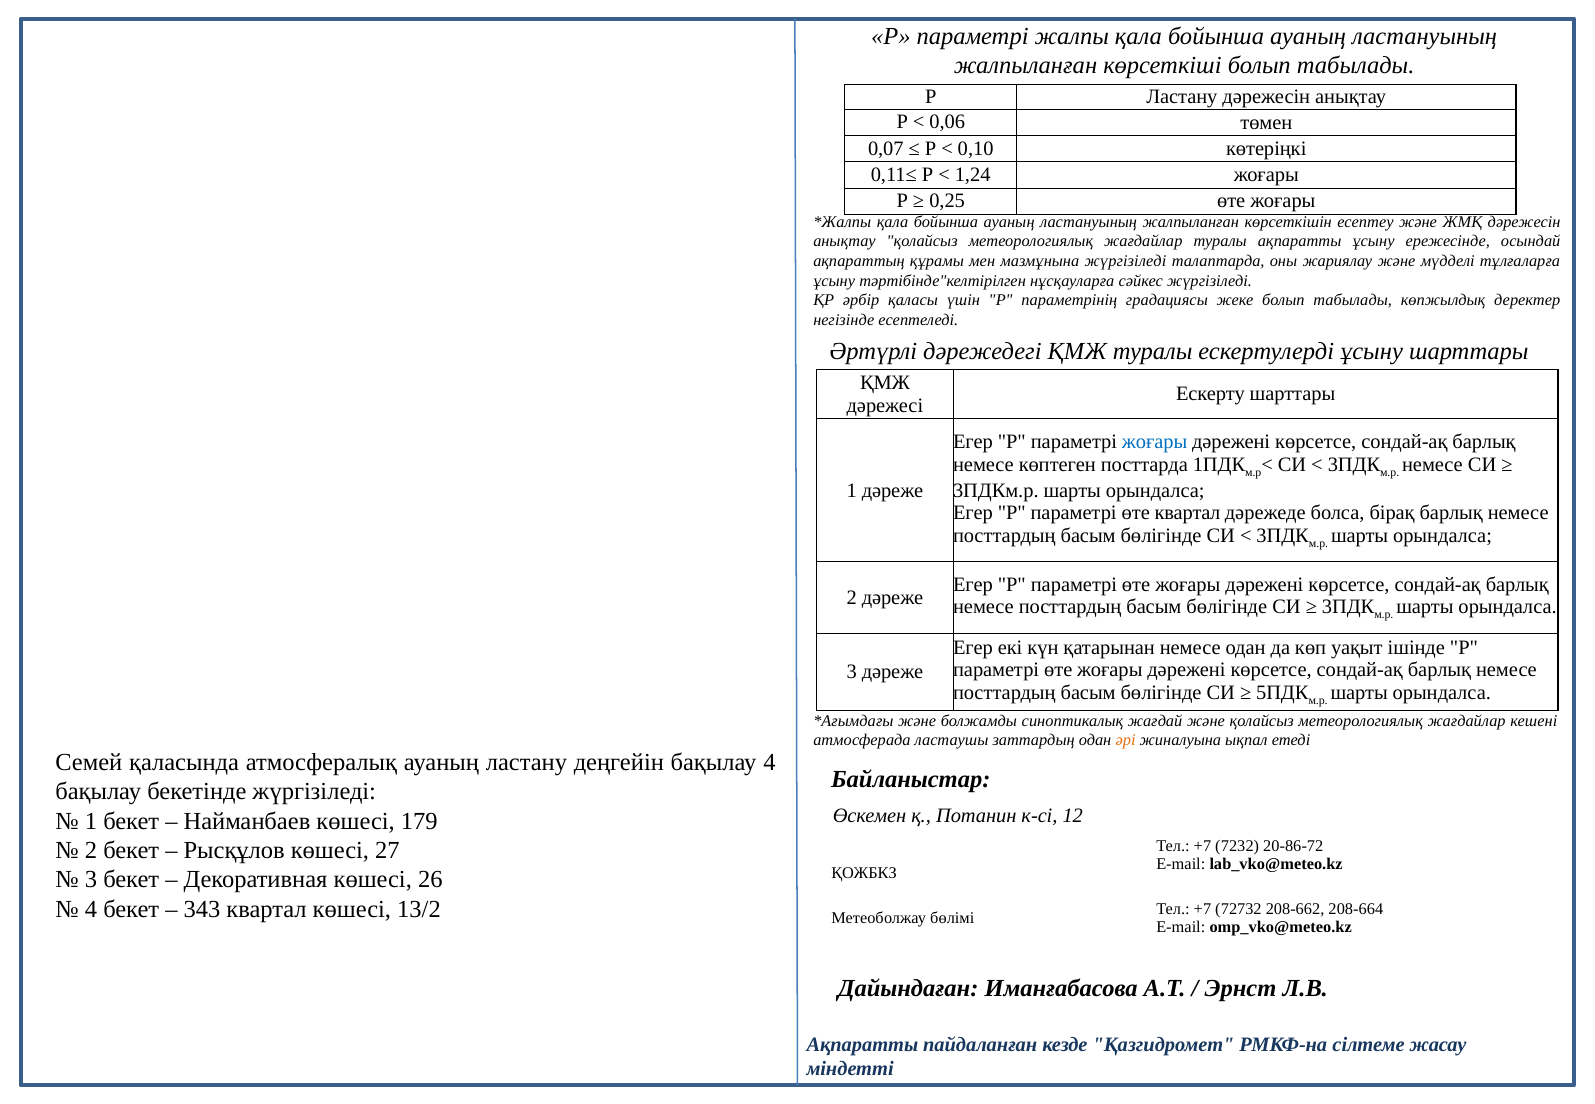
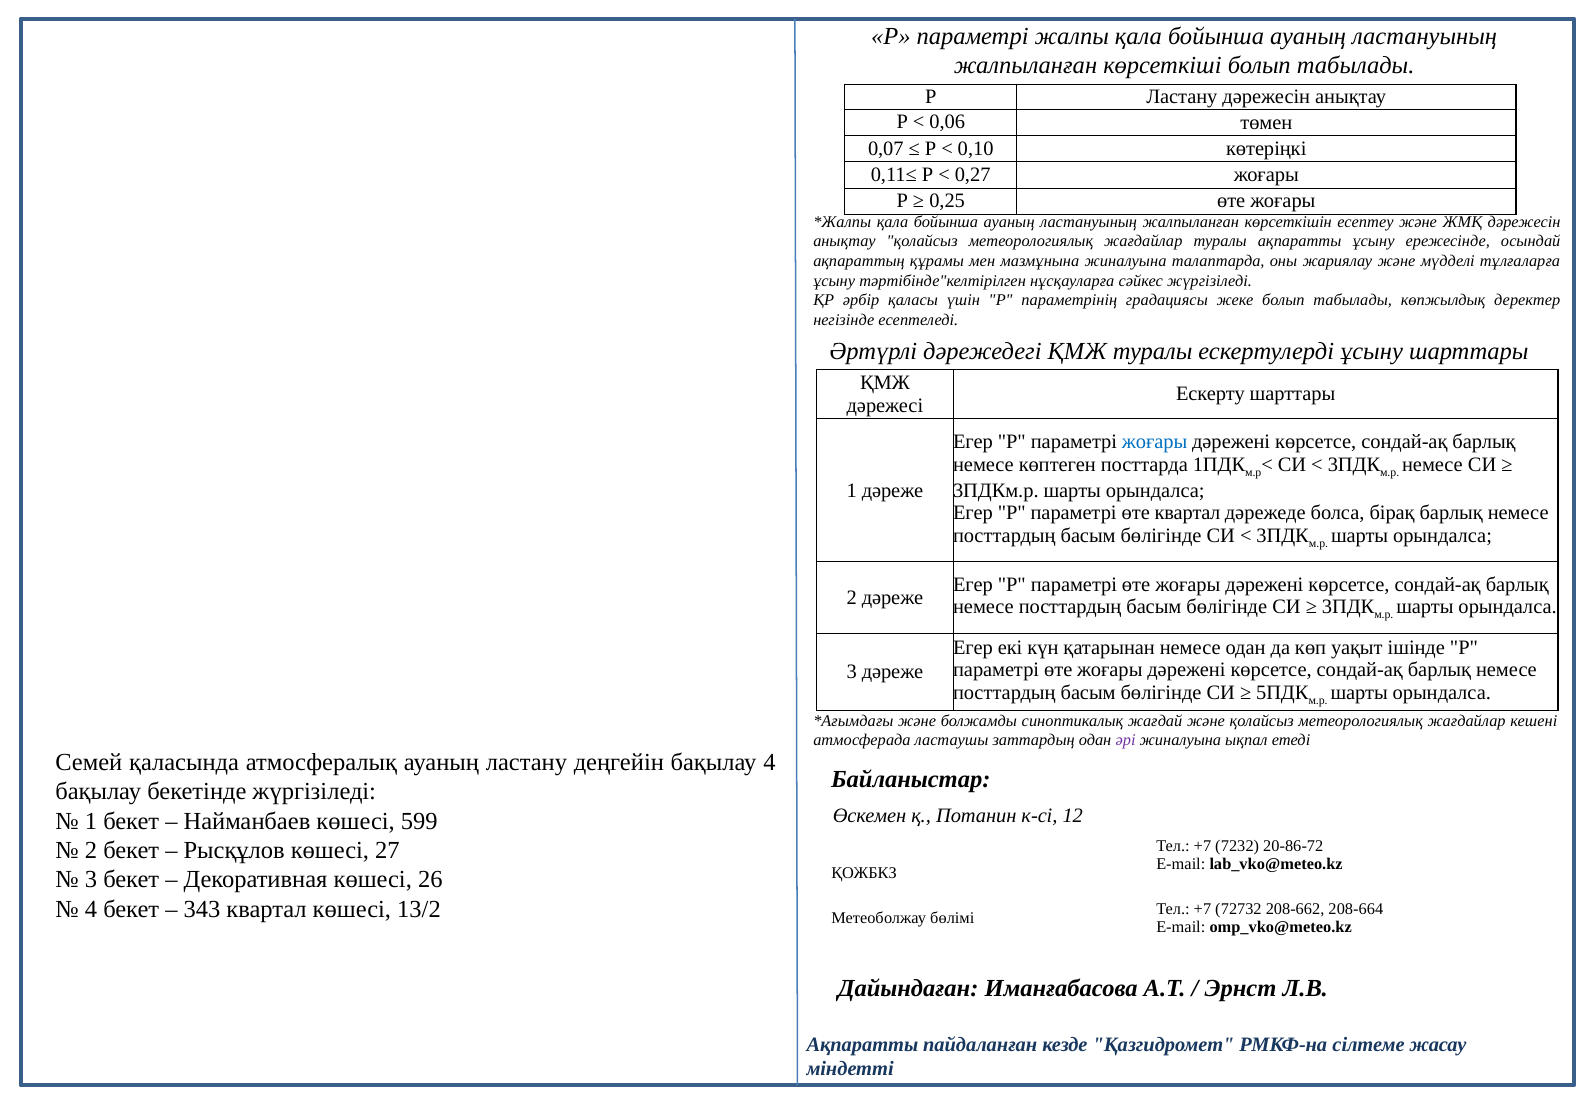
1,24: 1,24 -> 0,27 (973, 175)
мазмұнына жүргізіледі: жүргізіледі -> жиналуына (1126, 261)
әрі colour: orange -> purple (1126, 740)
179: 179 -> 599 (419, 821)
